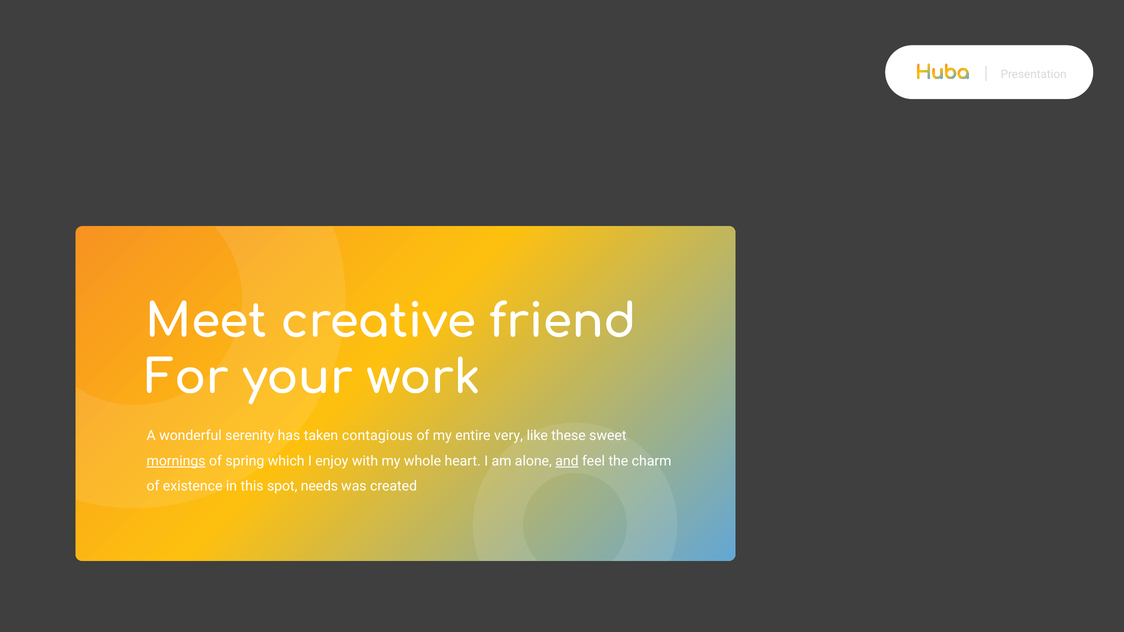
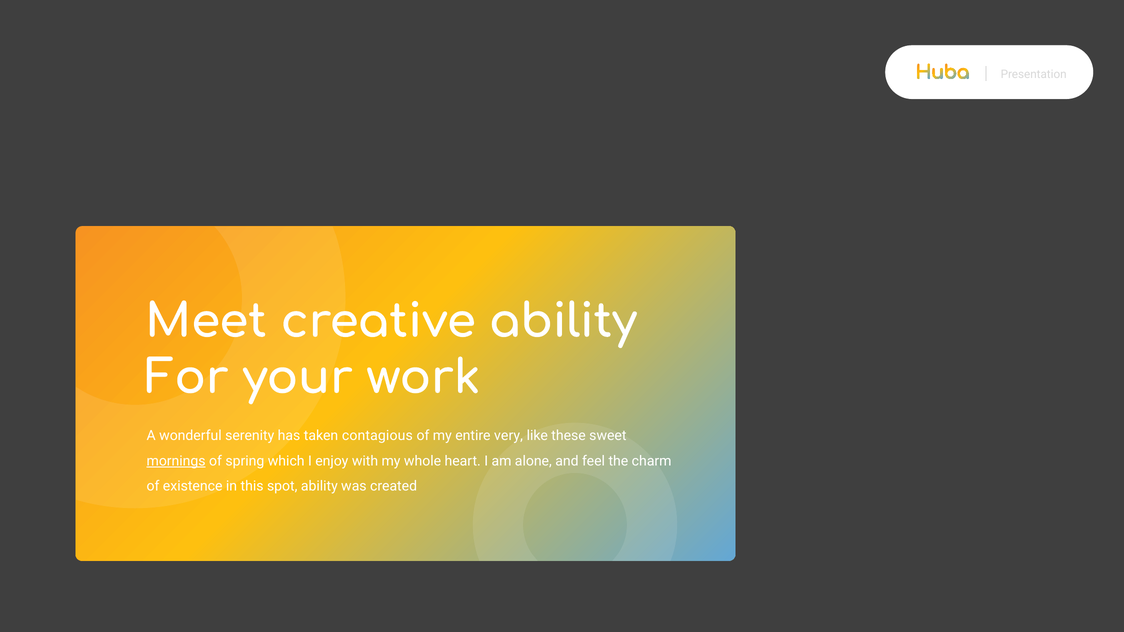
creative friend: friend -> ability (563, 322)
and underline: present -> none (567, 461)
spot needs: needs -> ability (319, 486)
